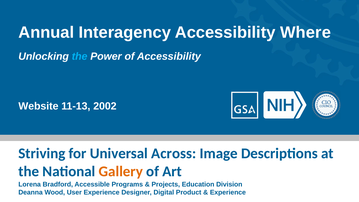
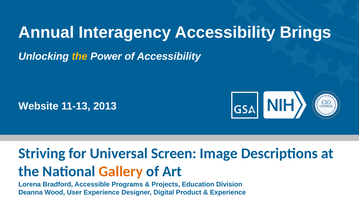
Where: Where -> Brings (306, 33)
the colour: light blue -> yellow (80, 56)
2002: 2002 -> 2013 (105, 106)
Across: Across -> Screen (174, 153)
